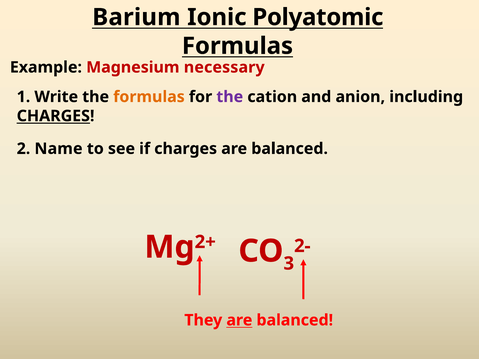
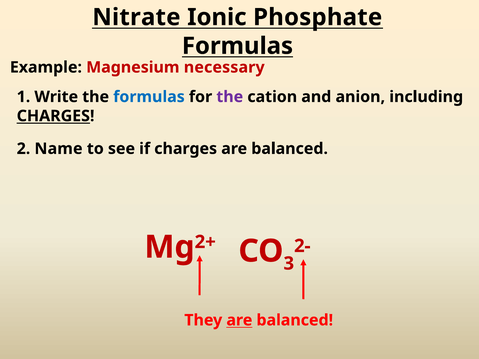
Barium: Barium -> Nitrate (136, 17)
Polyatomic: Polyatomic -> Phosphate (318, 17)
formulas colour: orange -> blue (149, 97)
